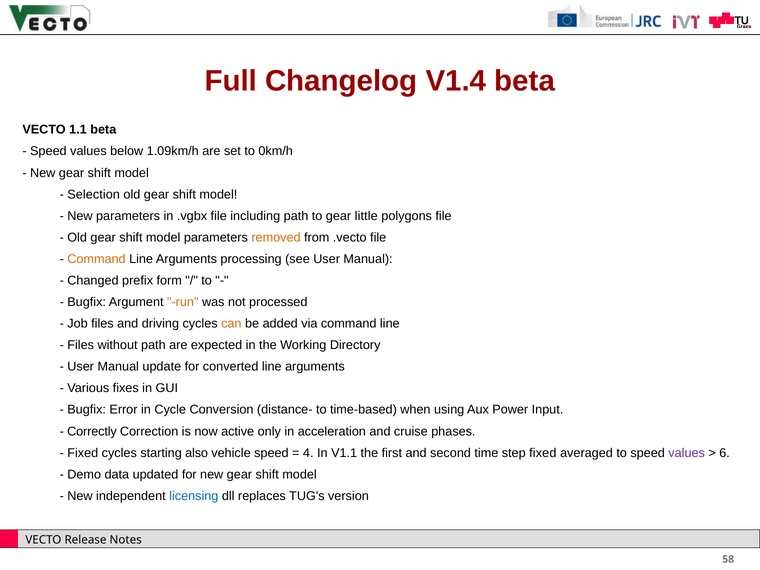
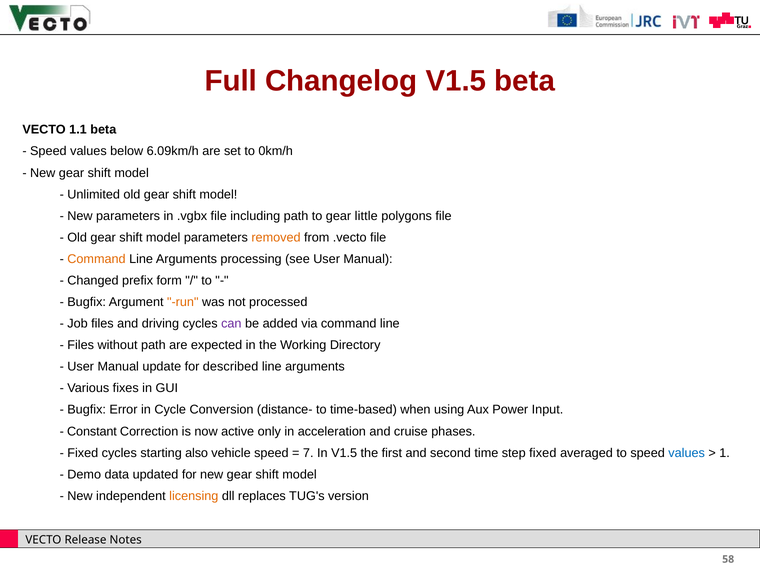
Changelog V1.4: V1.4 -> V1.5 (456, 81)
1.09km/h: 1.09km/h -> 6.09km/h (173, 151)
Selection: Selection -> Unlimited (94, 194)
can colour: orange -> purple (231, 324)
converted: converted -> described (231, 367)
Correctly: Correctly -> Constant (92, 431)
4: 4 -> 7 (308, 453)
In V1.1: V1.1 -> V1.5 (344, 453)
values colour: purple -> blue (687, 453)
6: 6 -> 1 (725, 453)
licensing colour: blue -> orange (194, 496)
